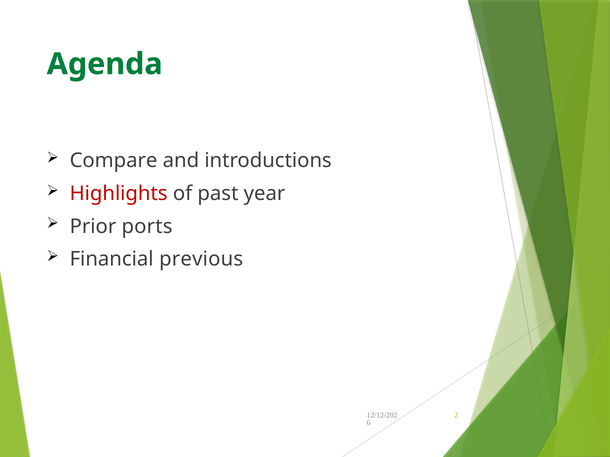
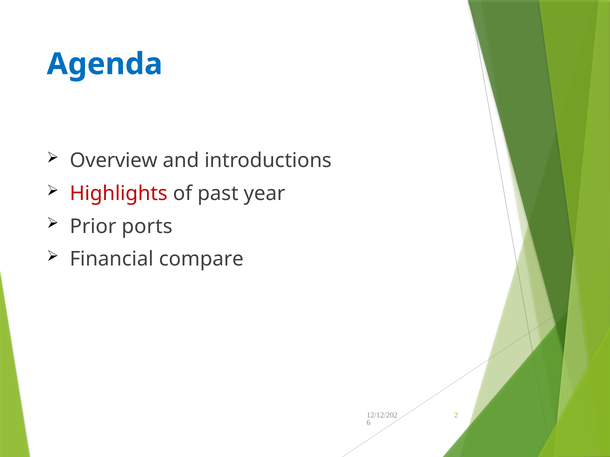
Agenda colour: green -> blue (105, 64)
Compare: Compare -> Overview (114, 161)
previous: previous -> compare (201, 259)
